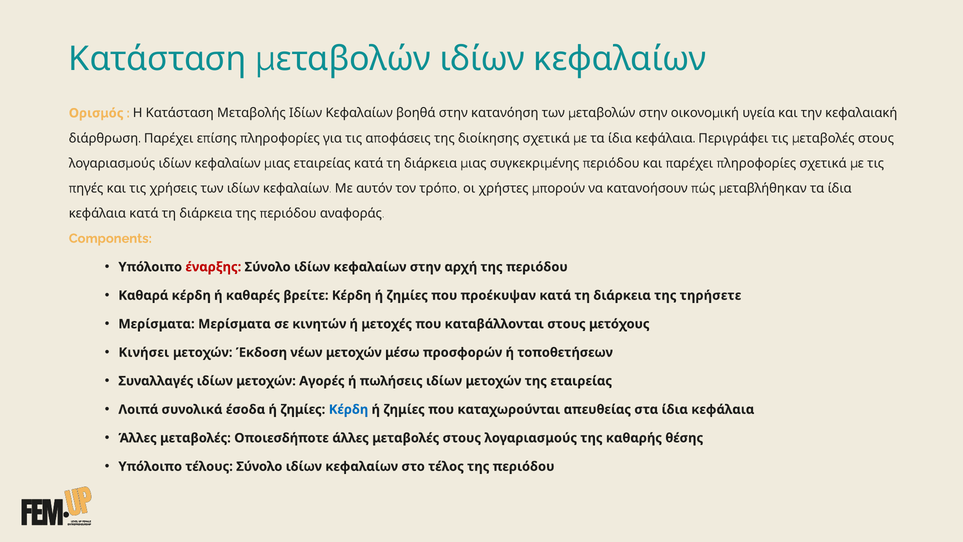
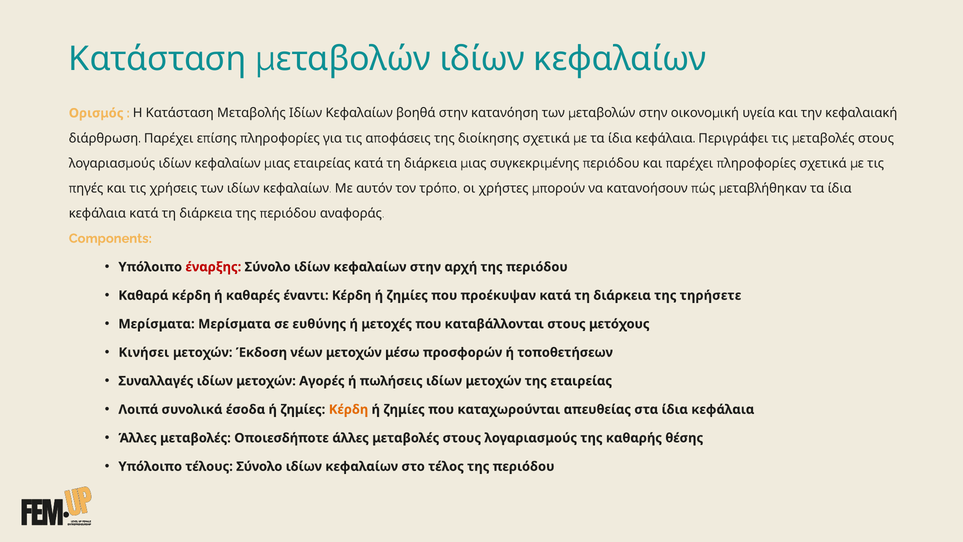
βρείτε: βρείτε -> έναντι (306, 295)
κινητών: κινητών -> ευθύνης (319, 324)
Κέρδη colour: blue -> orange (348, 409)
